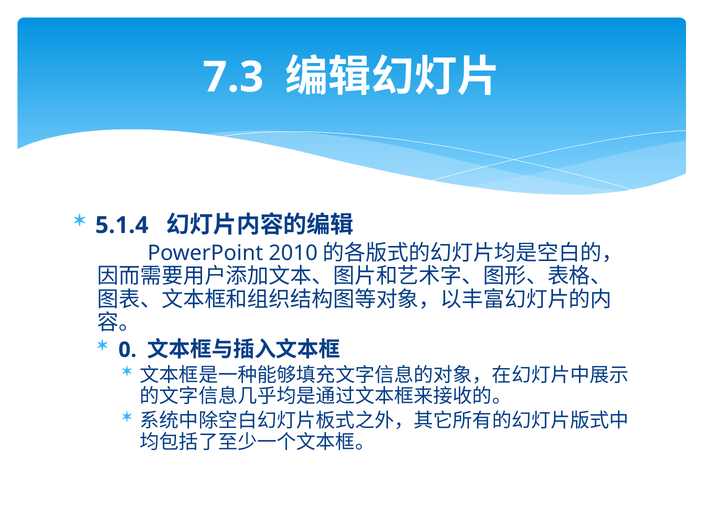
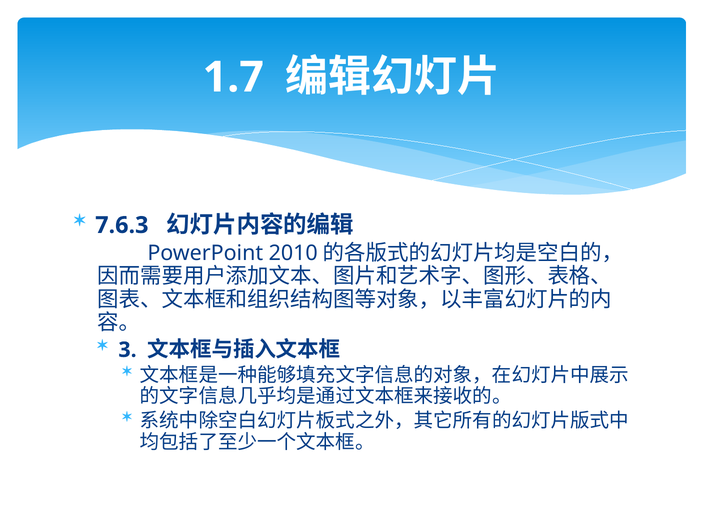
7.3: 7.3 -> 1.7 (233, 77)
5.1.4: 5.1.4 -> 7.6.3 (122, 225)
0: 0 -> 3 (128, 349)
